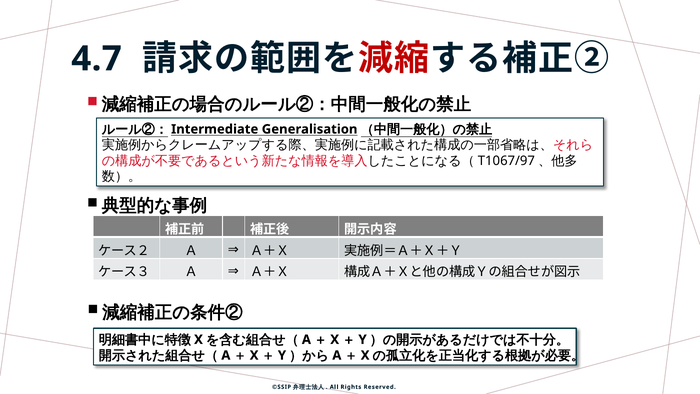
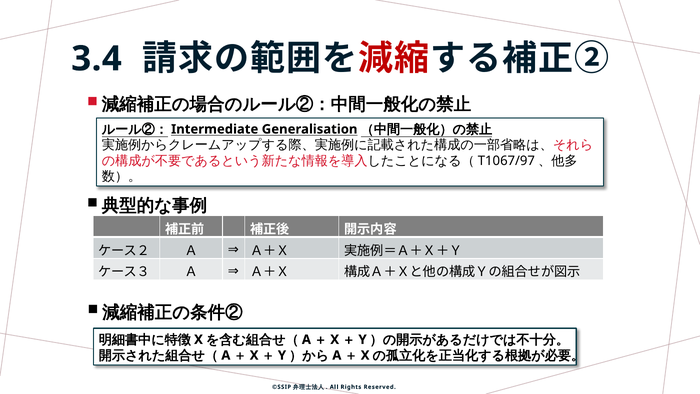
4.7: 4.7 -> 3.4 (97, 59)
